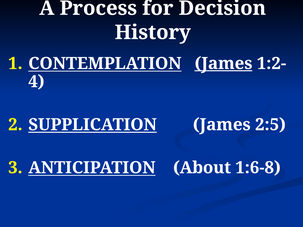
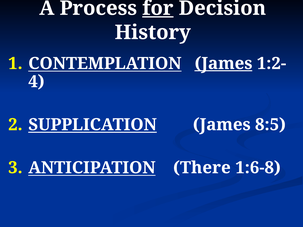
for underline: none -> present (158, 8)
2:5: 2:5 -> 8:5 (270, 125)
About: About -> There (202, 168)
